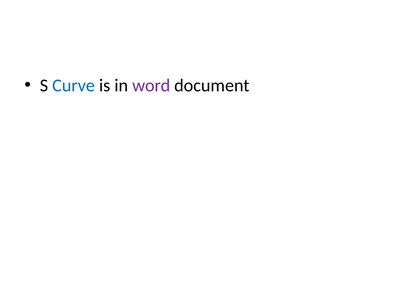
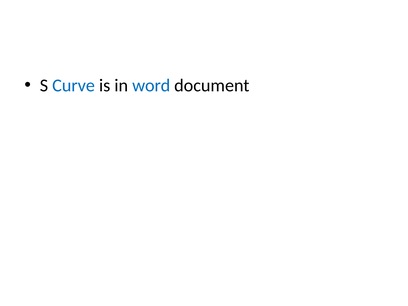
word colour: purple -> blue (151, 86)
